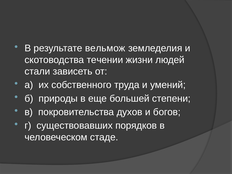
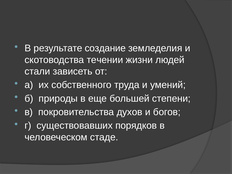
вельмож: вельмож -> создание (105, 48)
